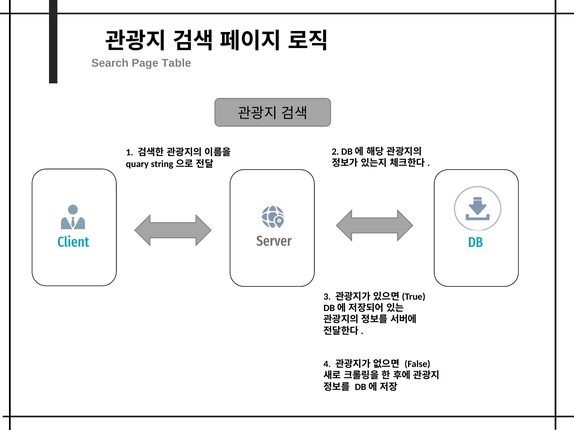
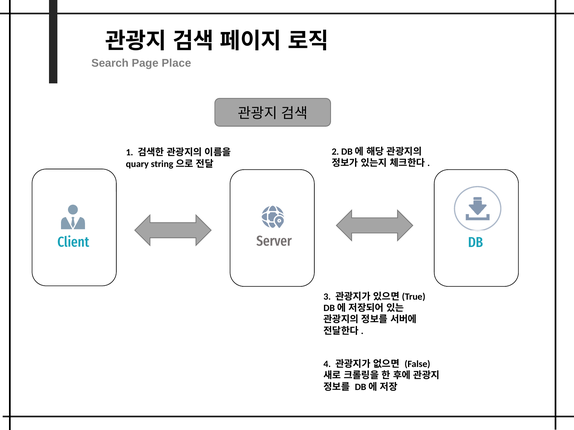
Table: Table -> Place (176, 63)
